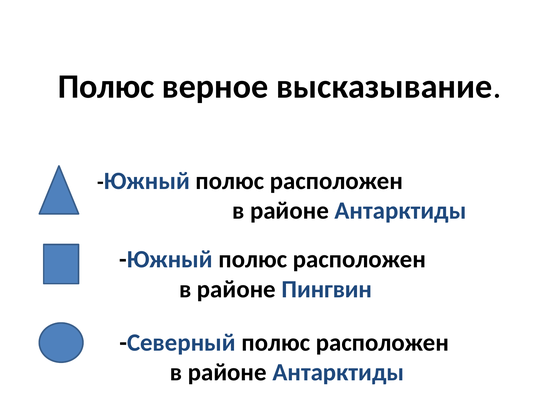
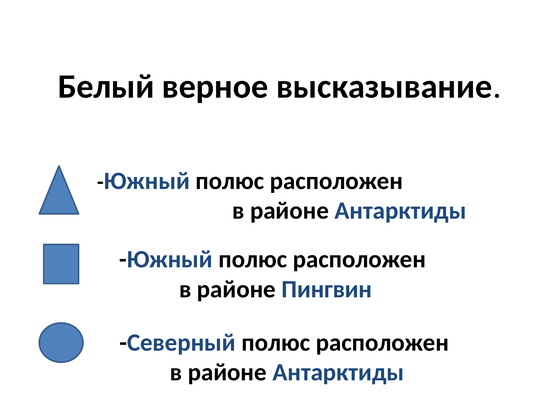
Полюс: Полюс -> Белый (106, 87)
